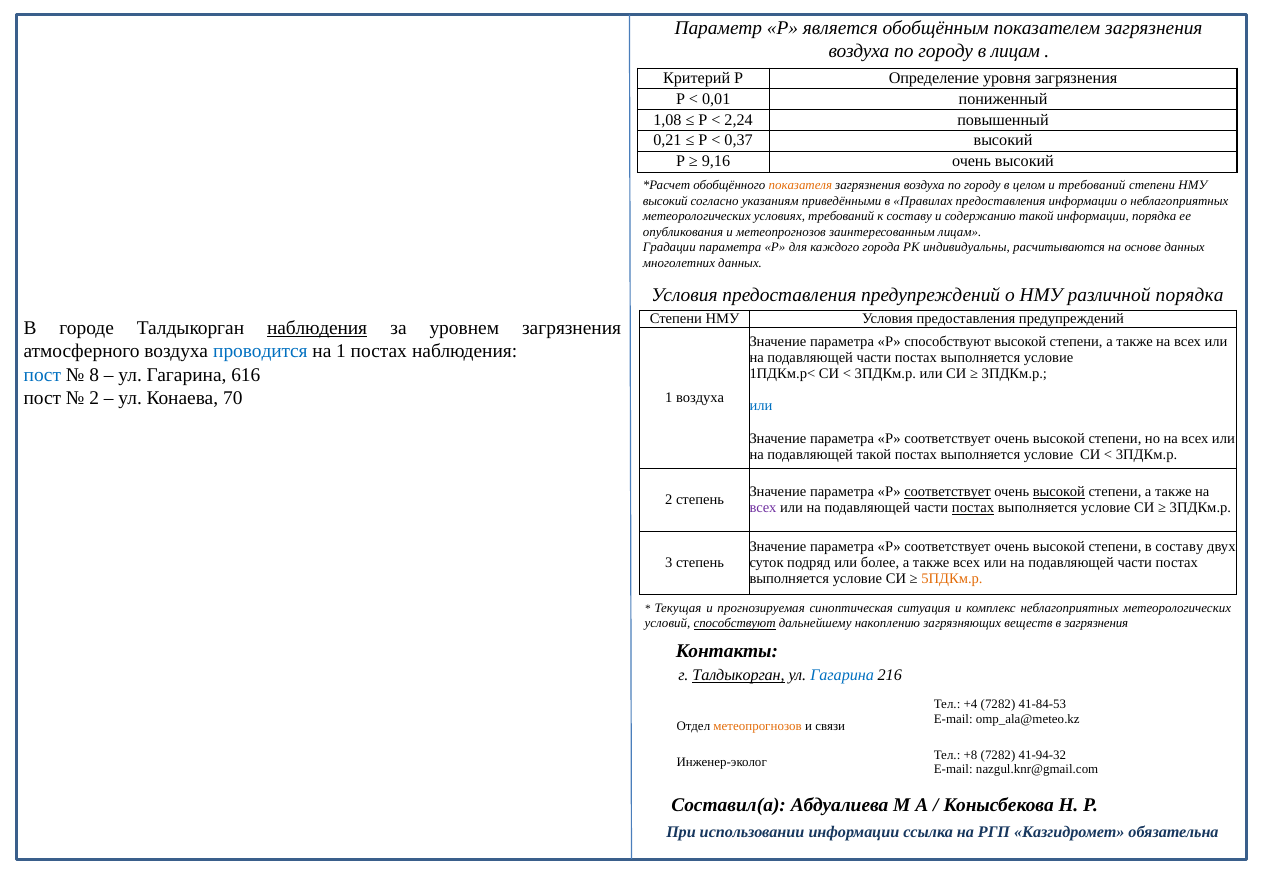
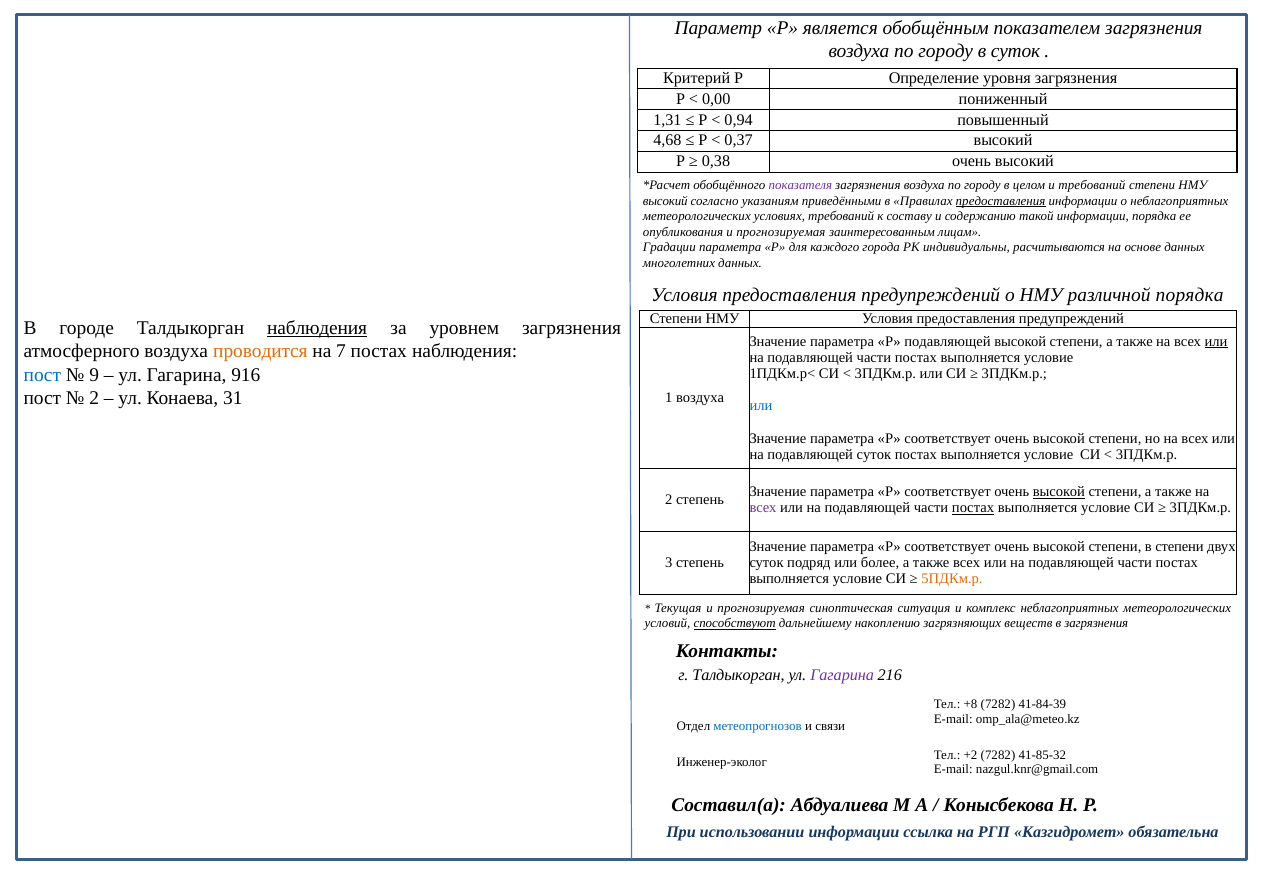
в лицам: лицам -> суток (1015, 51)
0,01: 0,01 -> 0,00 (716, 99)
1,08: 1,08 -> 1,31 (668, 120)
2,24: 2,24 -> 0,94 (739, 120)
0,21: 0,21 -> 4,68 (668, 141)
9,16: 9,16 -> 0,38 (716, 162)
показателя colour: orange -> purple (800, 185)
предоставления underline: none -> present (1001, 201)
опубликования и метеопрогнозов: метеопрогнозов -> прогнозируемая (781, 232)
Р способствуют: способствуют -> подавляющей (947, 342)
или underline: none -> present (1216, 342)
проводится colour: blue -> orange (260, 352)
на 1: 1 -> 7 (341, 352)
8: 8 -> 9 (94, 375)
616: 616 -> 916 (246, 375)
70: 70 -> 31 (233, 398)
подавляющей такой: такой -> суток (874, 455)
соответствует underline: present -> none (947, 492)
в составу: составу -> степени (1179, 547)
Талдыкорган underline: present -> none (739, 675)
Гагарина colour: blue -> purple (842, 675)
+4: +4 -> +8 (970, 705)
41-84-53: 41-84-53 -> 41-84-39 (1042, 705)
метеопрогнозов colour: orange -> blue (758, 726)
+8: +8 -> +2 (970, 755)
41-94-32: 41-94-32 -> 41-85-32 (1042, 755)
